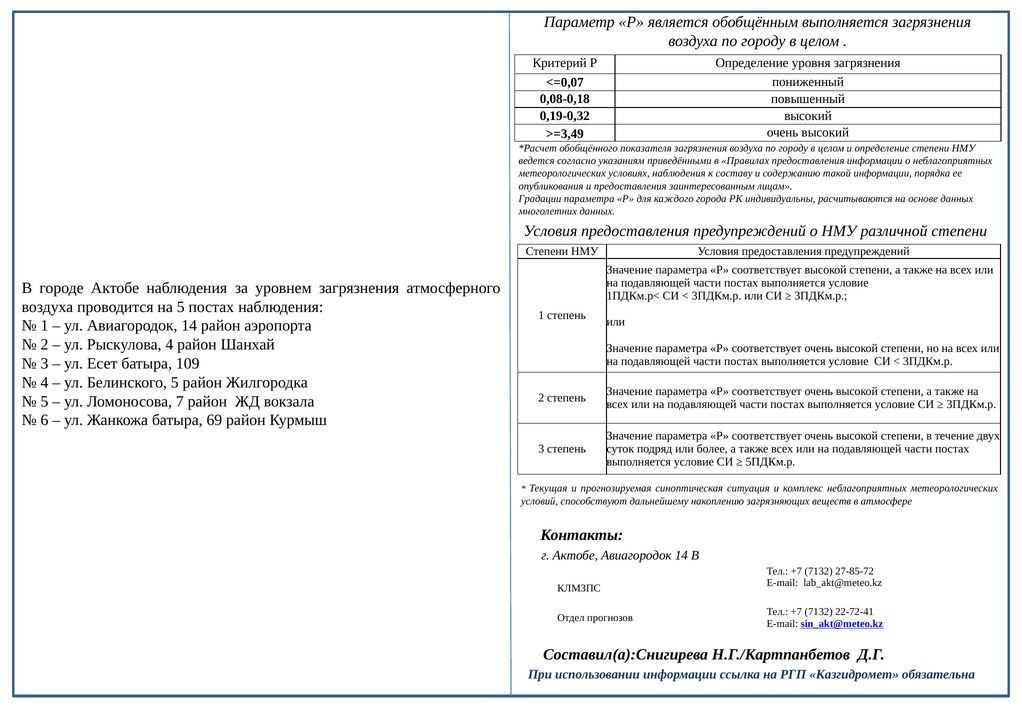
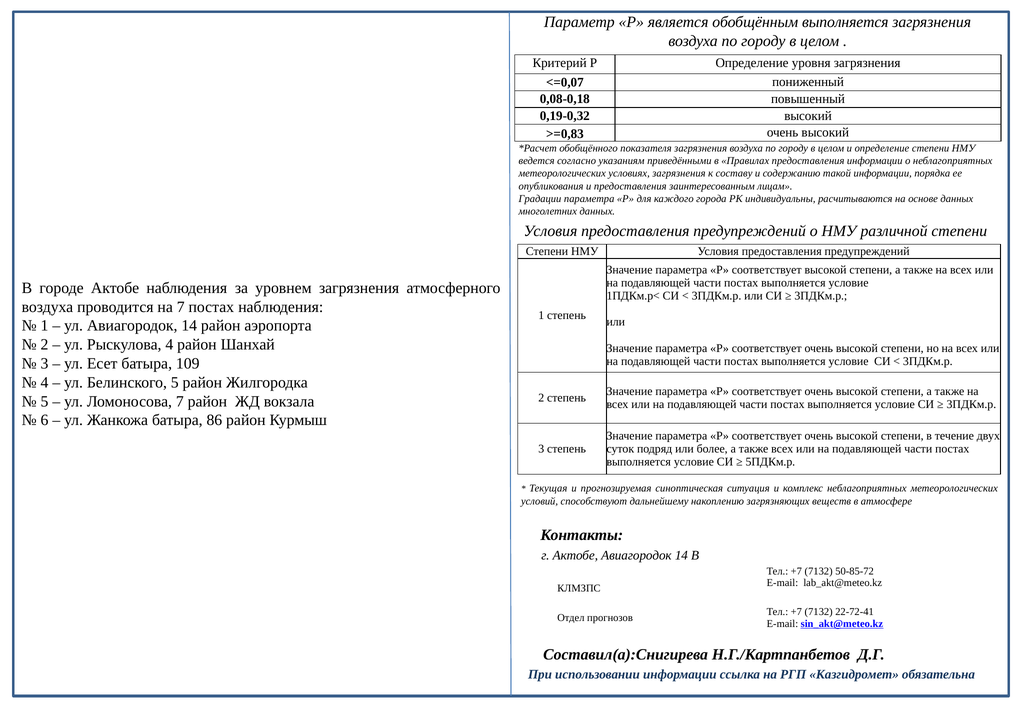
>=3,49: >=3,49 -> >=0,83 (565, 134)
условиях наблюдения: наблюдения -> загрязнения (679, 173)
на 5: 5 -> 7 (181, 307)
69: 69 -> 86 (214, 420)
27-85-72: 27-85-72 -> 50-85-72 (855, 571)
